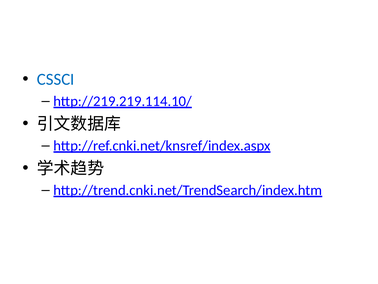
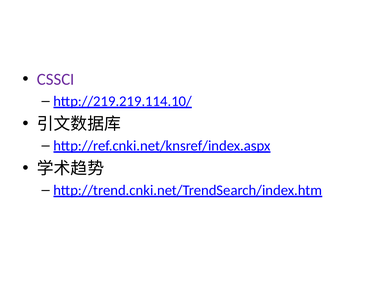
CSSCI colour: blue -> purple (56, 79)
